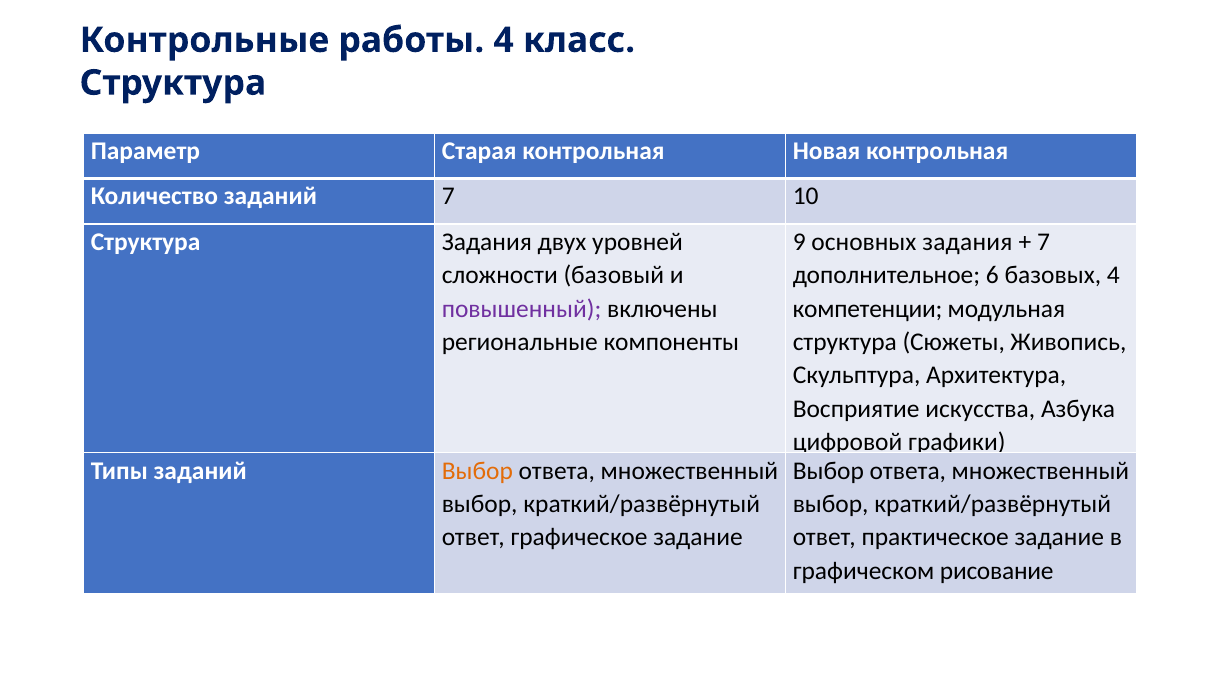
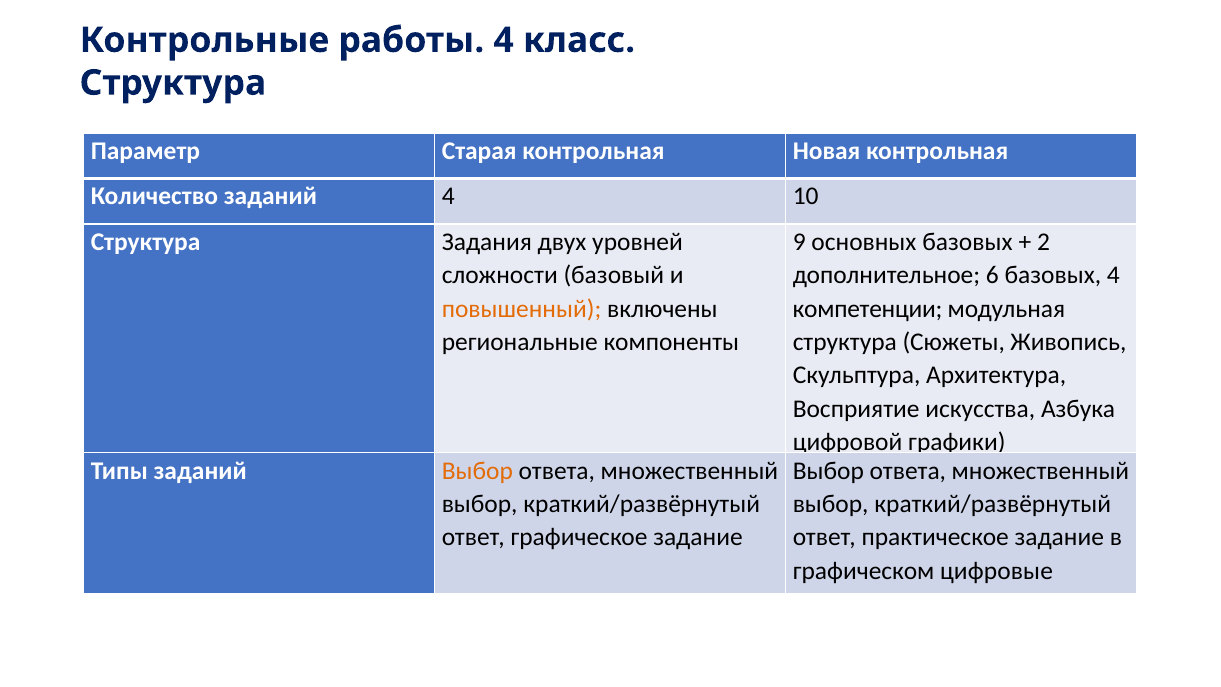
заданий 7: 7 -> 4 (448, 196)
основных задания: задания -> базовых (968, 242)
7: 7 -> 2 (1043, 242)
повышенный colour: purple -> orange (522, 309)
рисование: рисование -> цифровые (997, 571)
